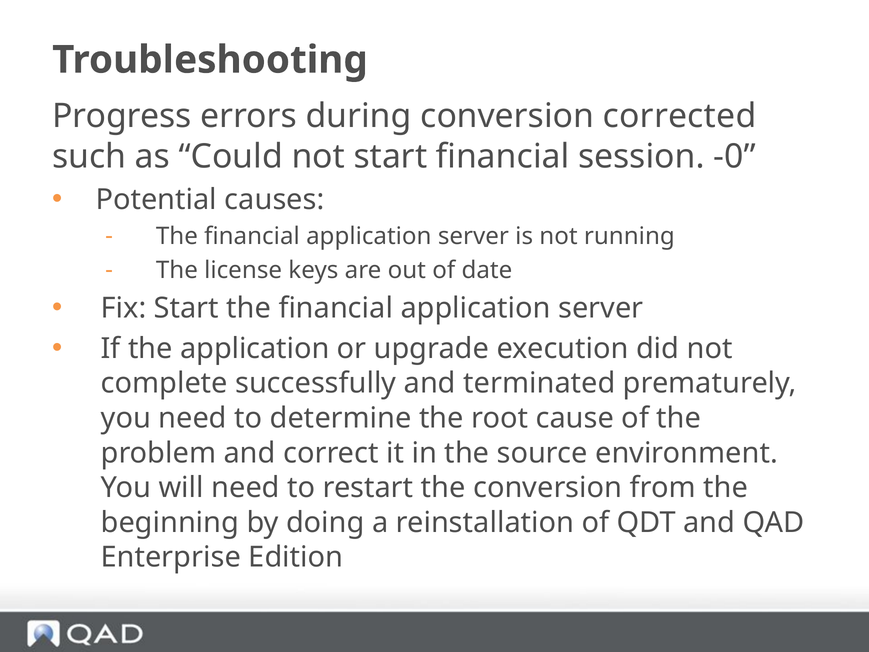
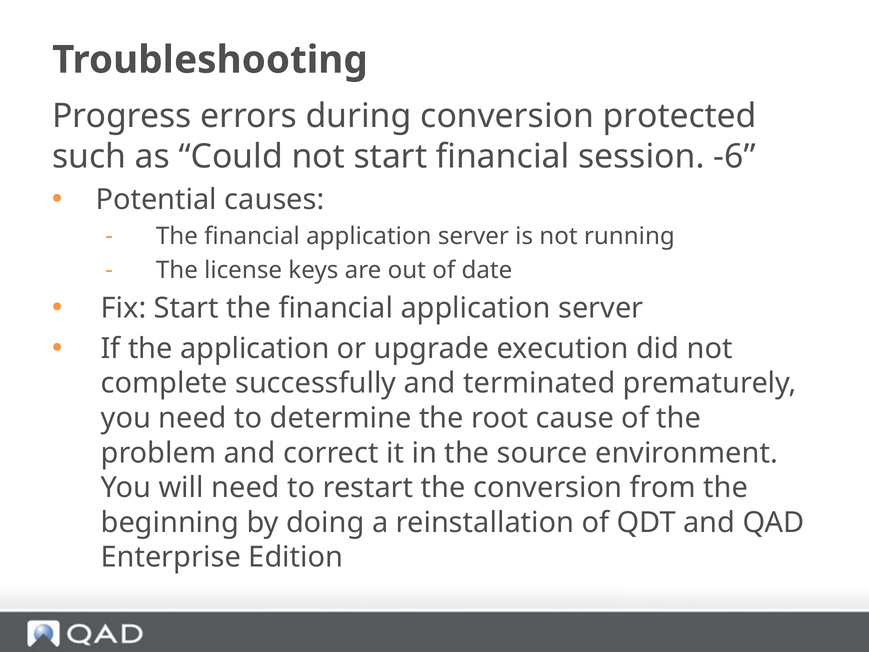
corrected: corrected -> protected (680, 116)
-0: -0 -> -6 (735, 157)
